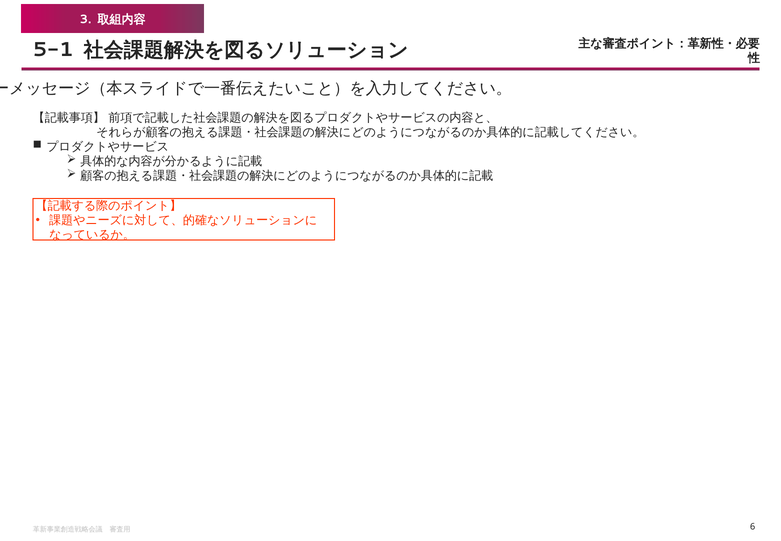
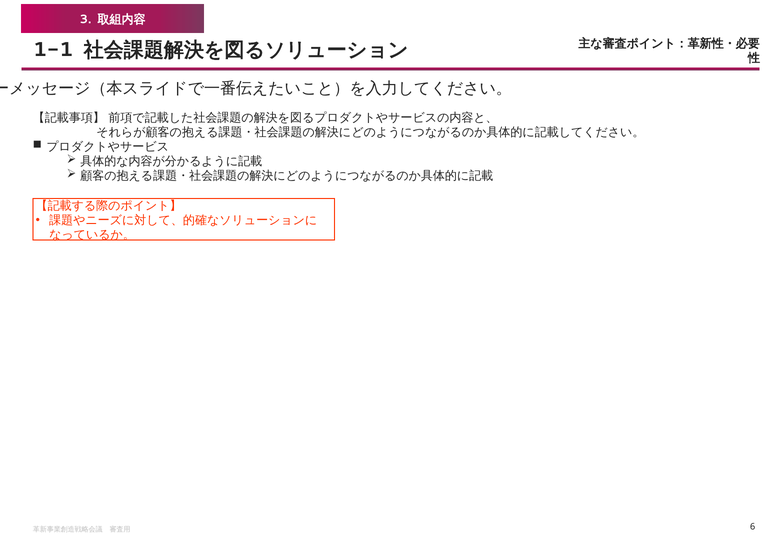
5-1: 5-1 -> 1-1 (53, 50)
